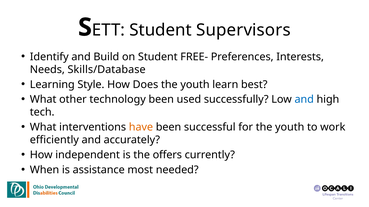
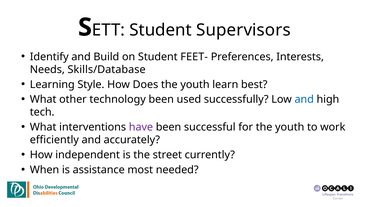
FREE-: FREE- -> FEET- (194, 57)
have colour: orange -> purple (141, 127)
offers: offers -> street (167, 155)
